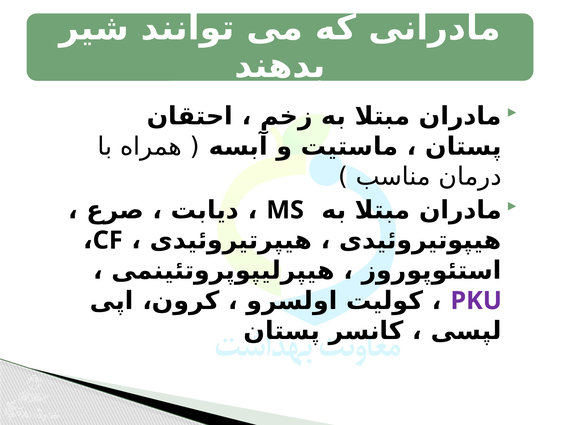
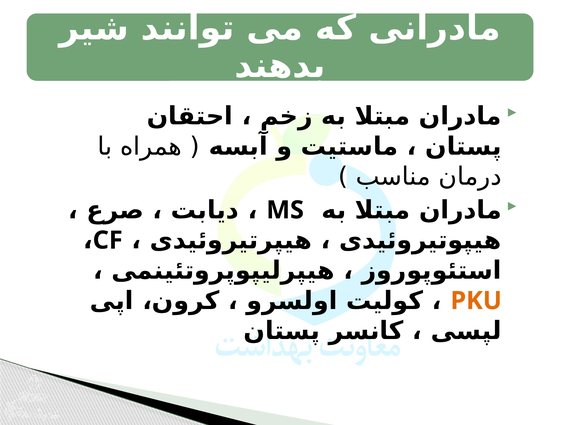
PKU colour: purple -> orange (476, 301)
